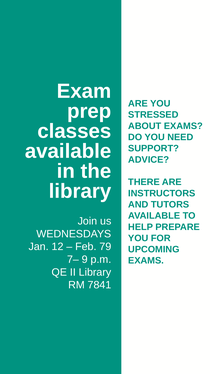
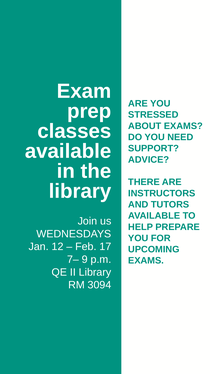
79: 79 -> 17 (105, 246)
7841: 7841 -> 3094 (99, 284)
